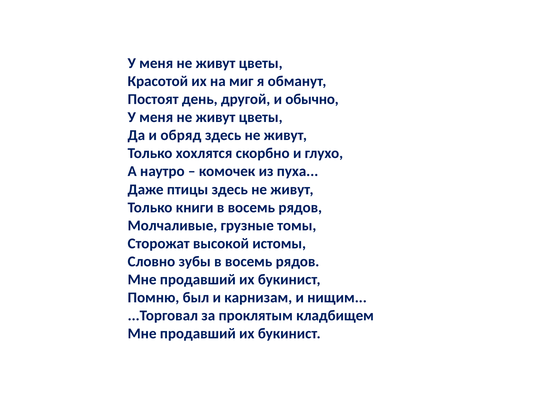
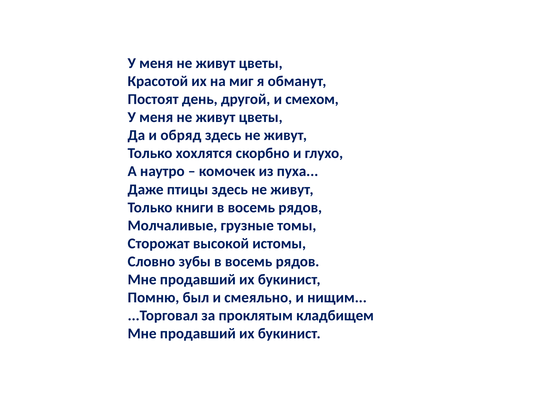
обычно: обычно -> смехом (312, 99)
карнизам: карнизам -> смеяльно (258, 297)
